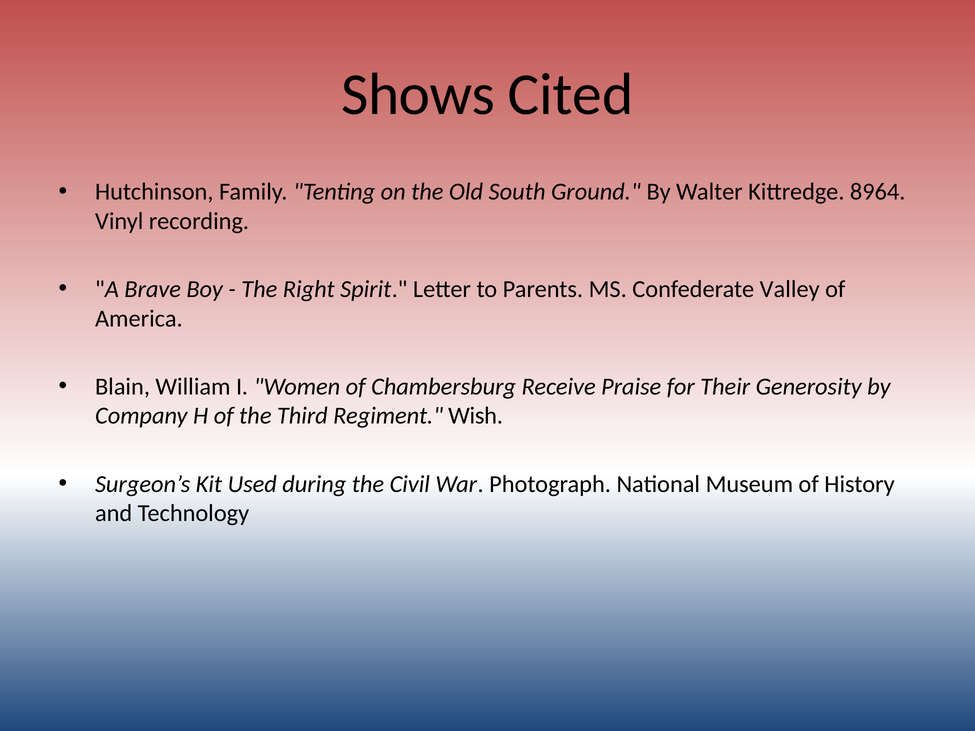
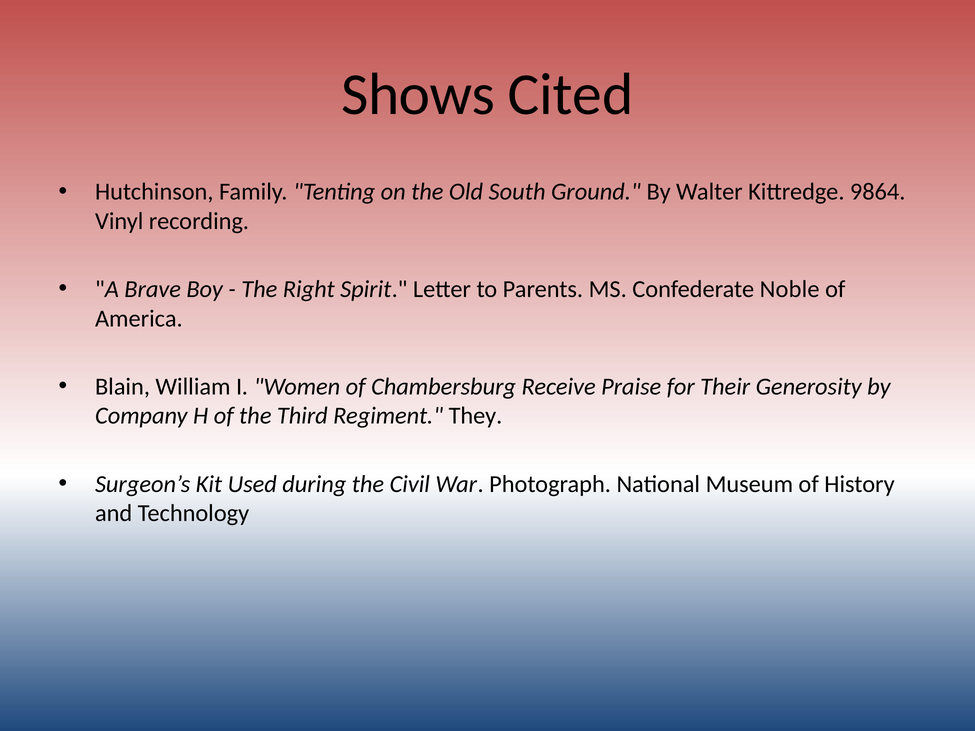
8964: 8964 -> 9864 (878, 192)
Valley: Valley -> Noble (790, 289)
Wish: Wish -> They (475, 416)
